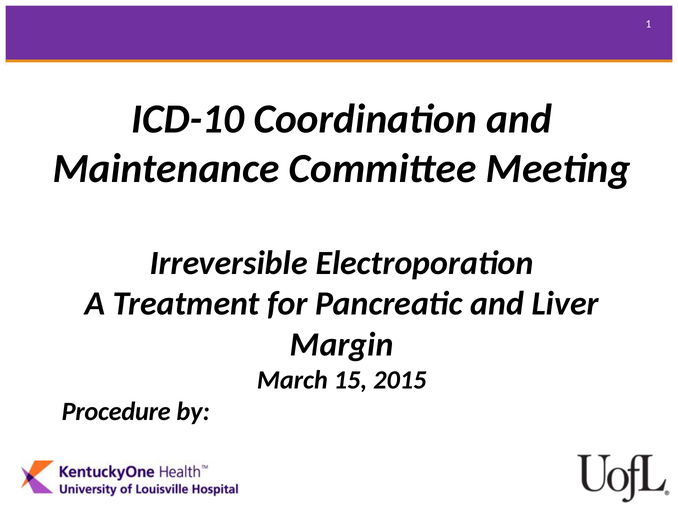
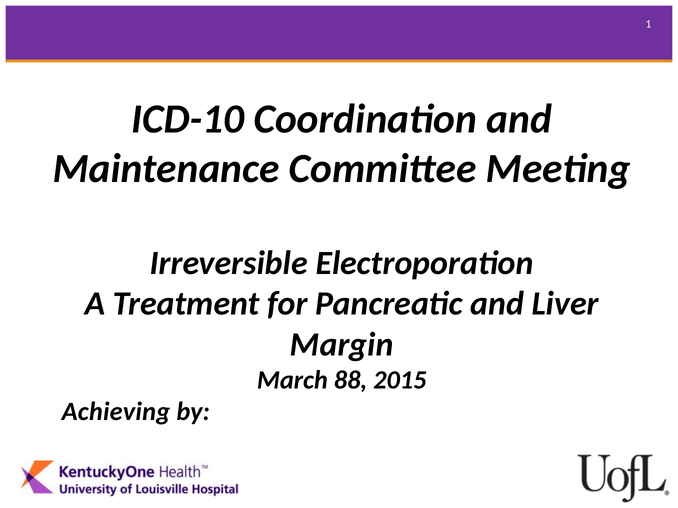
15: 15 -> 88 (351, 380)
Procedure: Procedure -> Achieving (116, 412)
